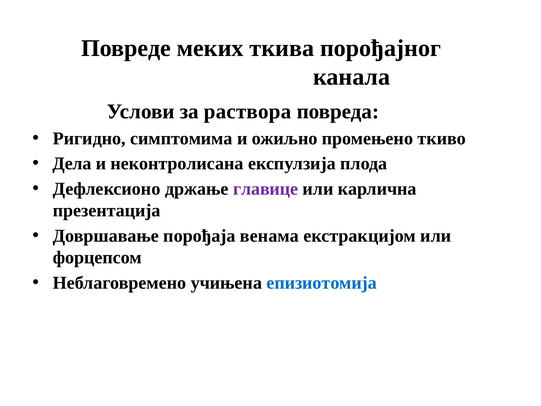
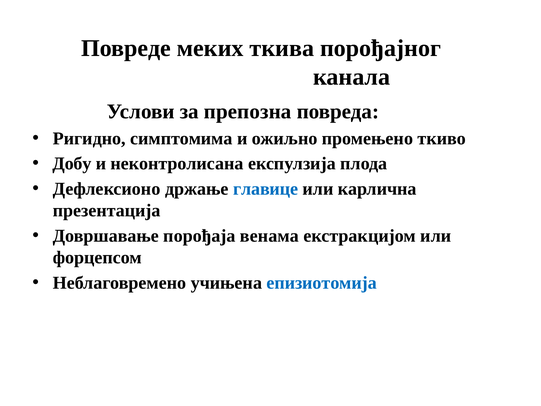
раствора: раствора -> препозна (248, 111)
Дела: Дела -> Добу (72, 164)
главице colour: purple -> blue (266, 189)
